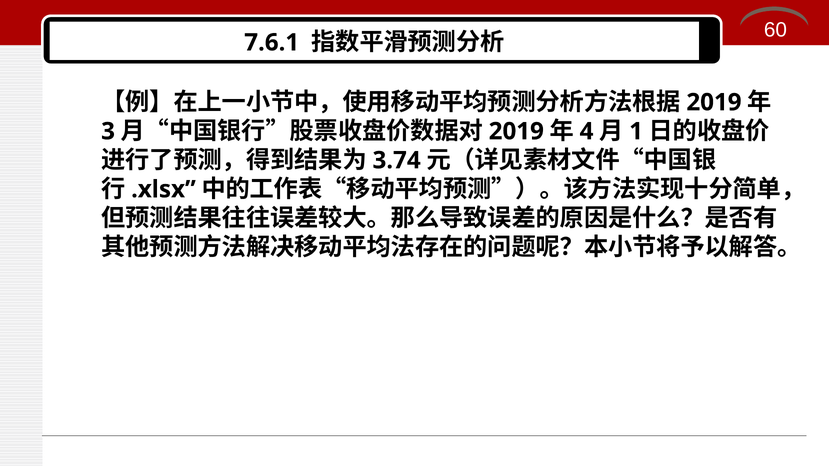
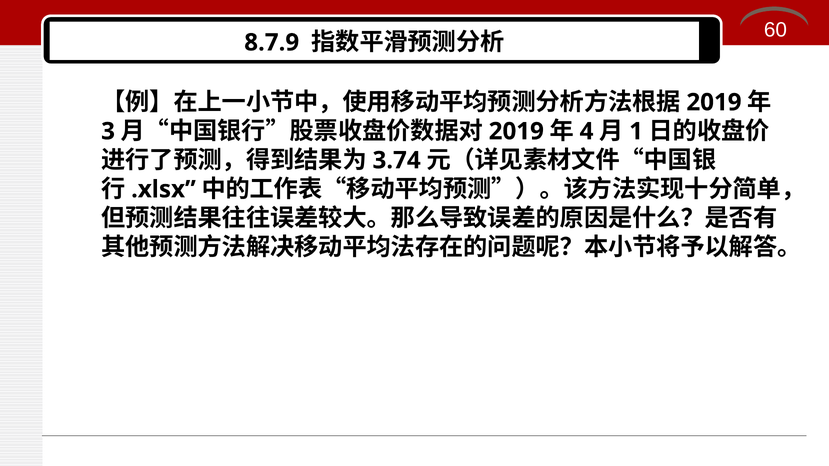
7.6.1: 7.6.1 -> 8.7.9 (272, 43)
